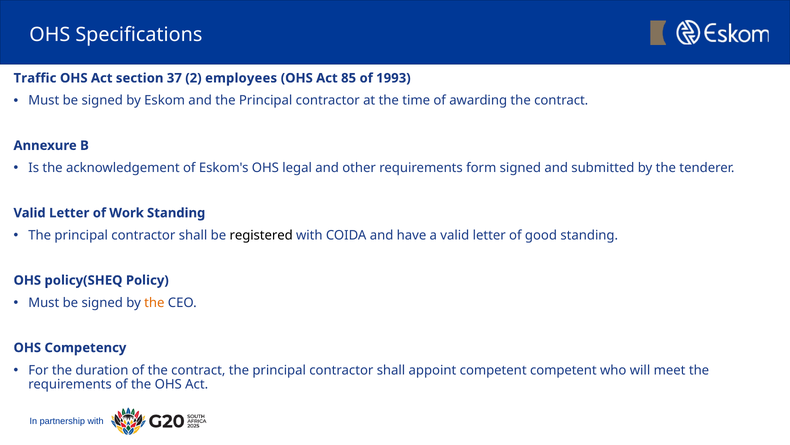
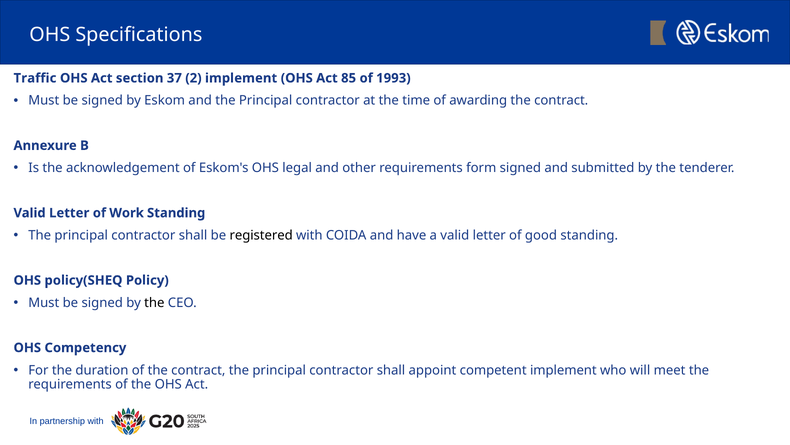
2 employees: employees -> implement (241, 78)
the colour: orange -> black (154, 302)
competent competent: competent -> implement (563, 370)
